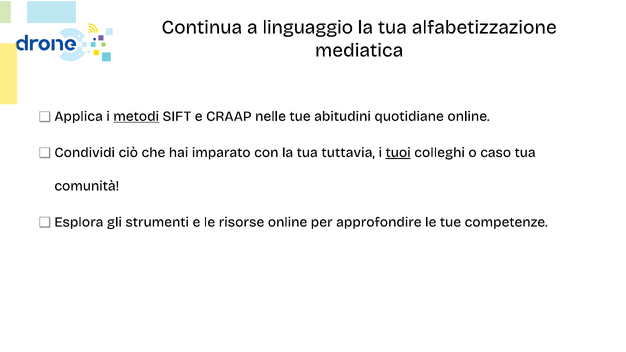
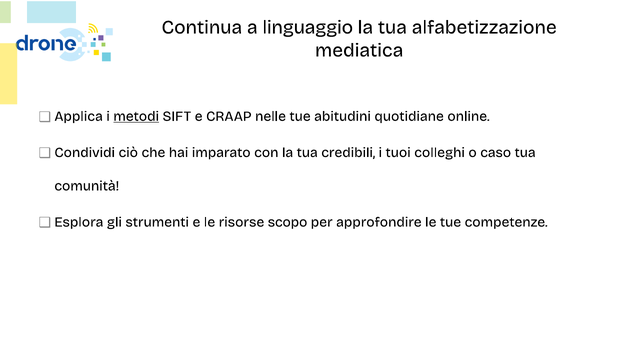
tuttavia: tuttavia -> credibili (348, 152)
tuoi underline: present -> none (398, 152)
risorse online: online -> scopo (288, 222)
